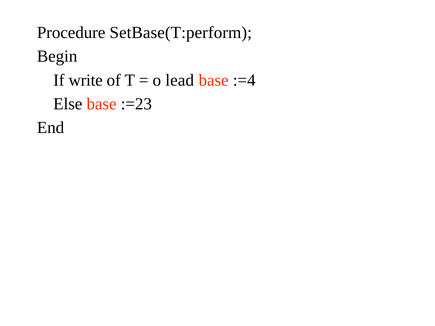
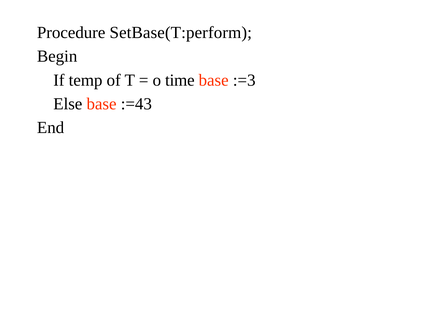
write: write -> temp (86, 80)
lead: lead -> time (180, 80)
:=4: :=4 -> :=3 (244, 80)
:=23: :=23 -> :=43 (136, 104)
